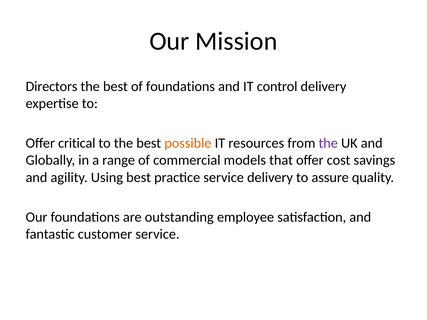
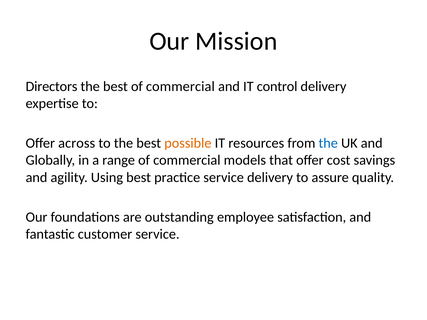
best of foundations: foundations -> commercial (180, 86)
critical: critical -> across (77, 143)
the colour: purple -> blue (328, 143)
